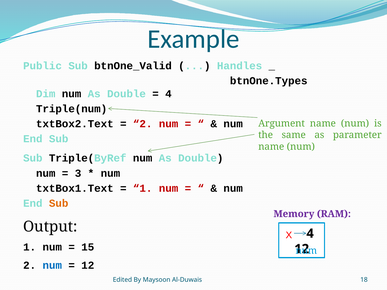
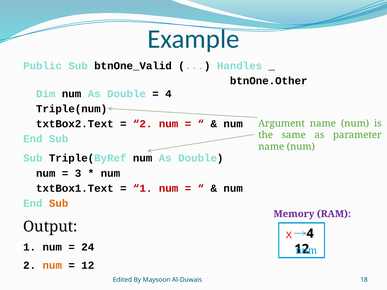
btnOne.Types: btnOne.Types -> btnOne.Other (269, 81)
15: 15 -> 24 (88, 247)
num colour: blue -> orange (52, 266)
